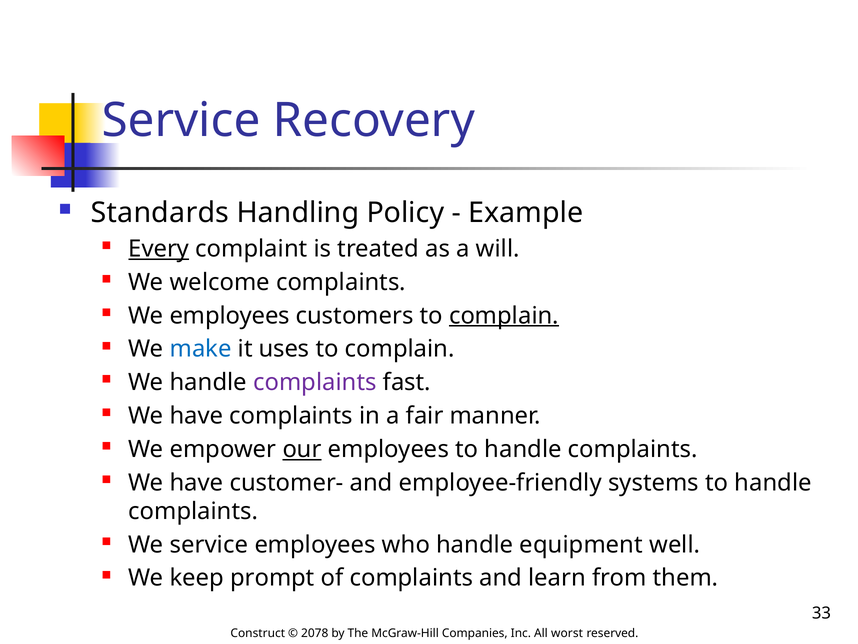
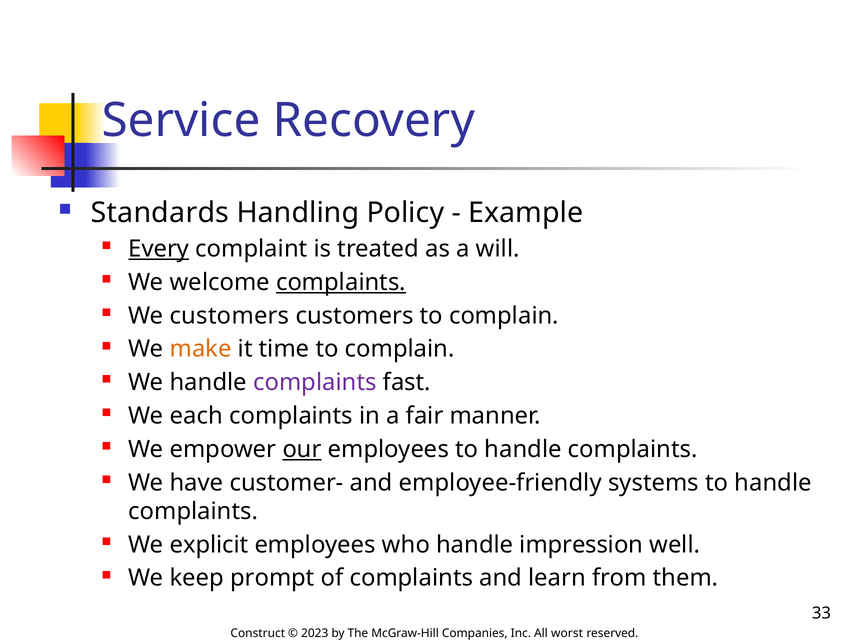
complaints underline: none -> present (341, 282)
We employees: employees -> customers (229, 315)
complain underline: present -> none (504, 315)
make colour: blue -> orange (201, 349)
uses: uses -> time (284, 349)
have: have -> each (196, 416)
We service: service -> explicit (209, 544)
equipment: equipment -> impression (581, 544)
2078: 2078 -> 2023 (315, 633)
